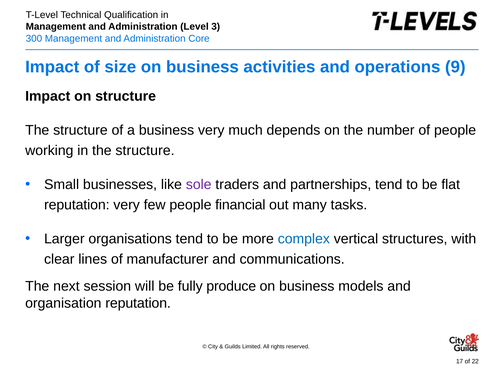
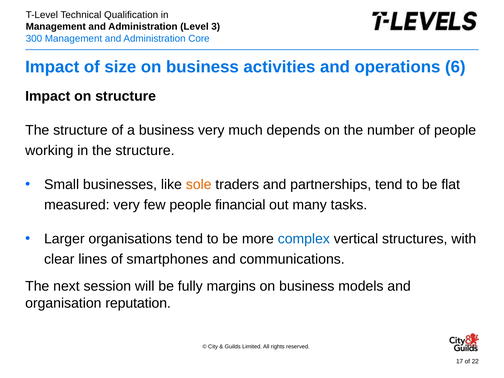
9: 9 -> 6 (455, 67)
sole colour: purple -> orange (199, 185)
reputation: reputation -> measured (77, 205)
manufacturer: manufacturer -> smartphones (167, 259)
produce: produce -> margins (231, 286)
